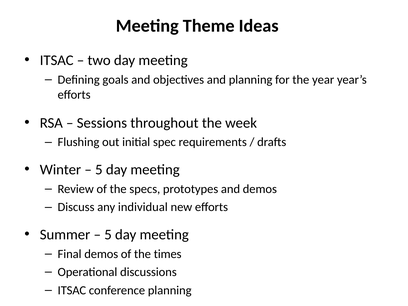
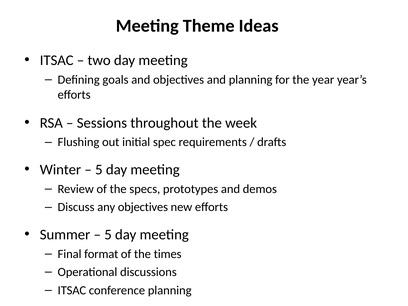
any individual: individual -> objectives (143, 207)
Final demos: demos -> format (101, 254)
